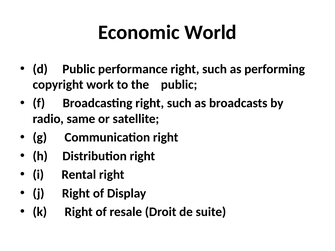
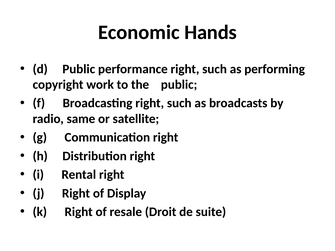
World: World -> Hands (211, 32)
